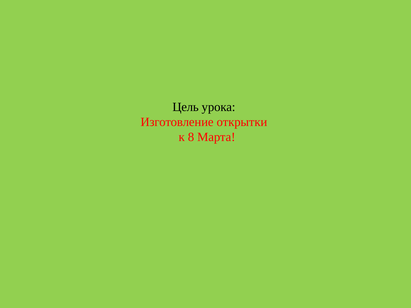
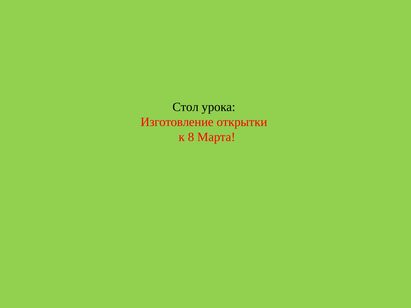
Цель: Цель -> Стол (186, 107)
